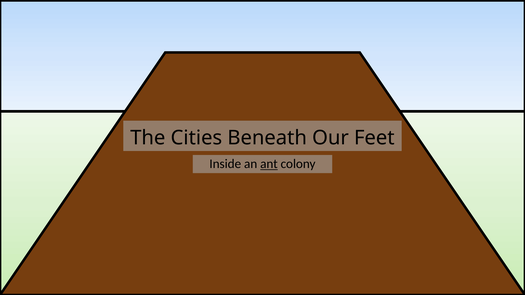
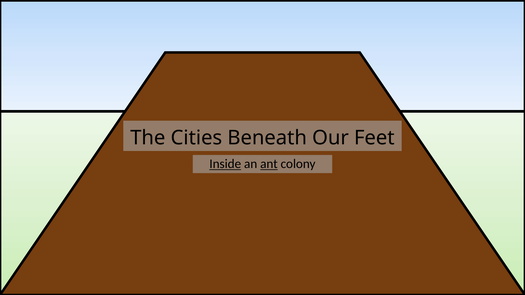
Inside underline: none -> present (225, 164)
